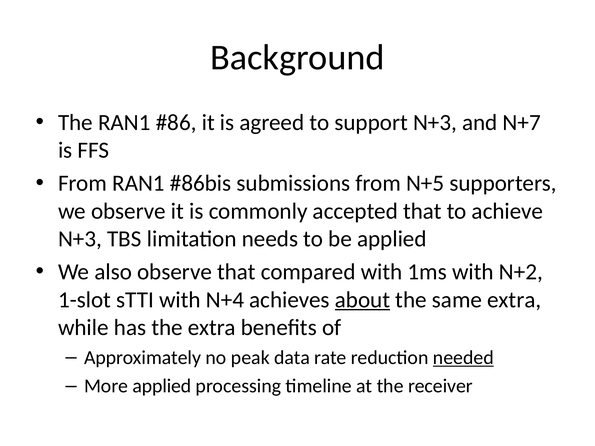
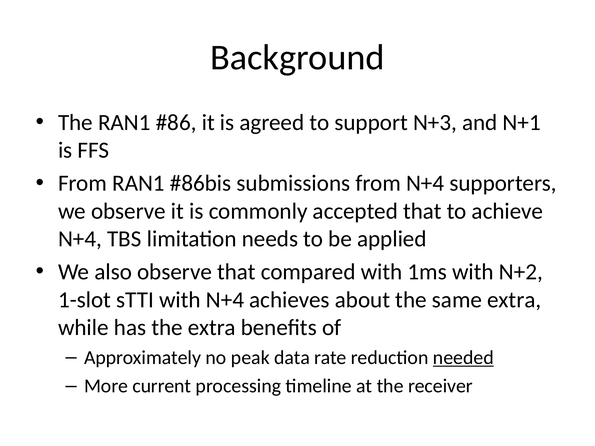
N+7: N+7 -> N+1 (522, 123)
from N+5: N+5 -> N+4 (425, 183)
N+3: N+3 -> N+4 (80, 239)
about underline: present -> none (362, 300)
More applied: applied -> current (162, 386)
